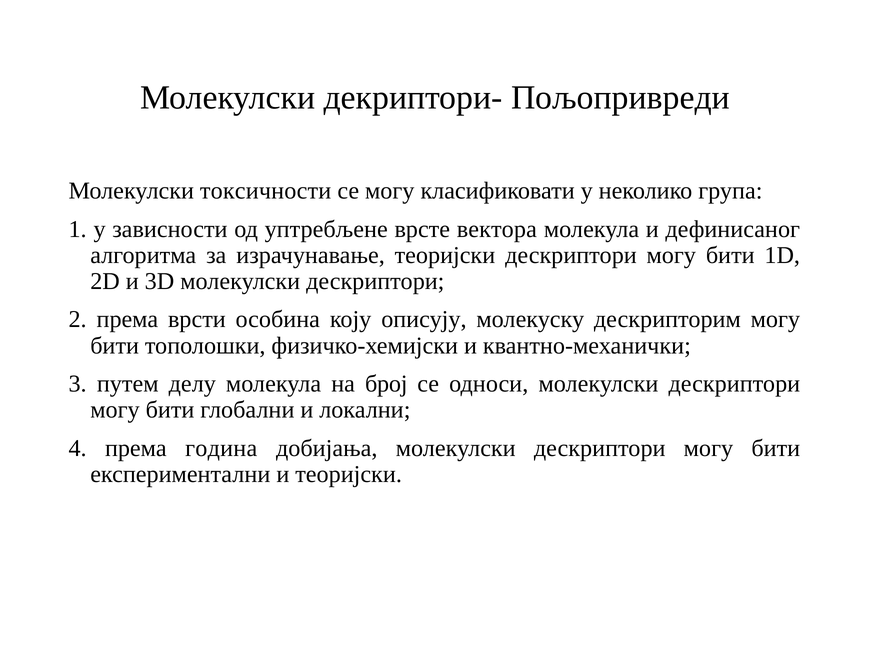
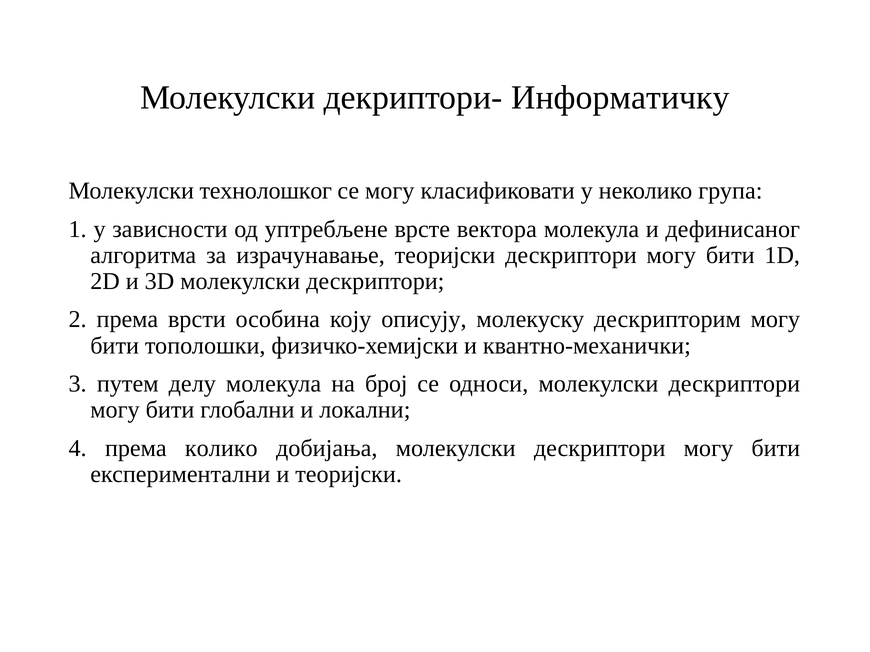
Пољопривреди: Пољопривреди -> Информатичку (620, 98)
токсичности: токсичности -> технолошког (266, 191)
година: година -> колико (221, 448)
